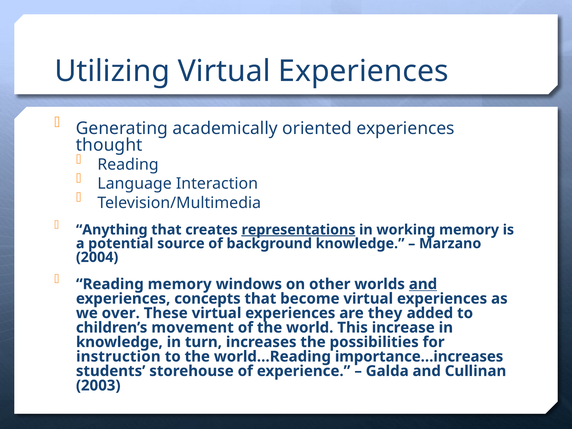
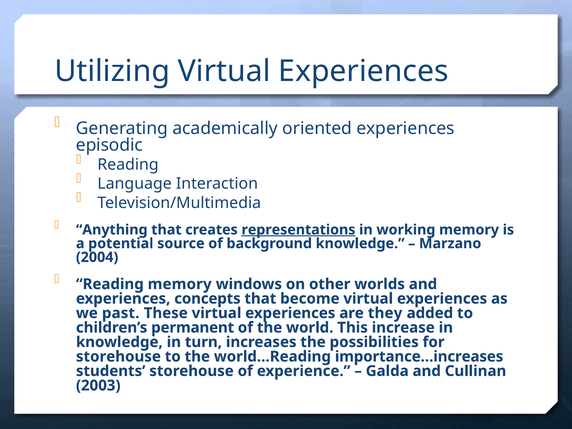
thought: thought -> episodic (109, 145)
and underline: present -> none (423, 284)
over: over -> past (121, 313)
movement: movement -> permanent (193, 328)
instruction: instruction -> storehouse (118, 357)
